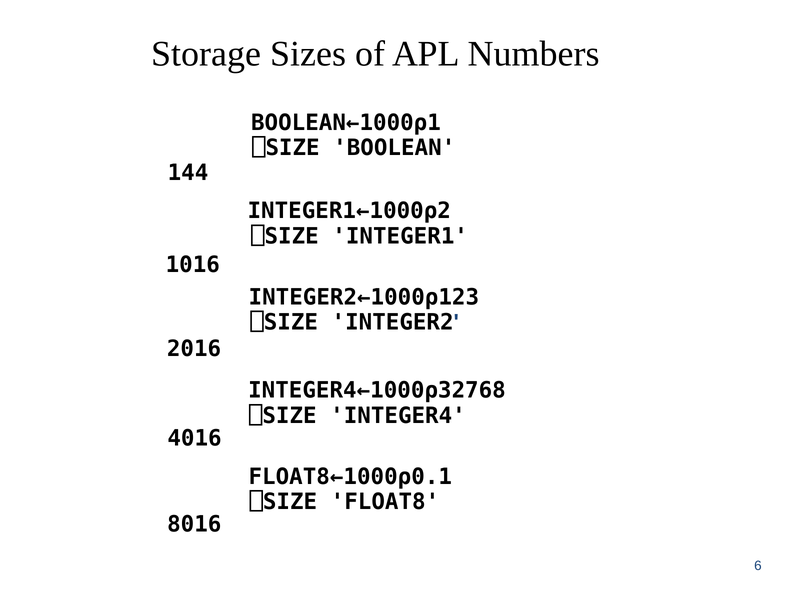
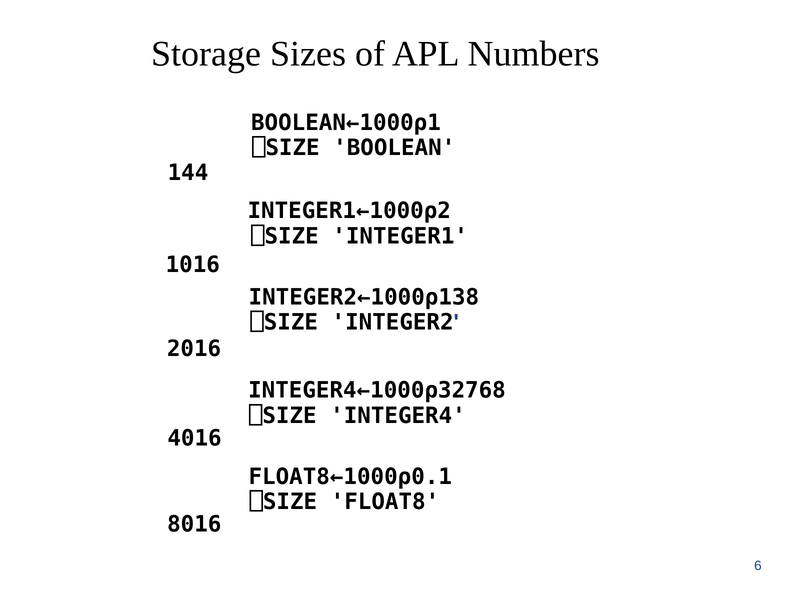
INTEGER2←1000⍴123: INTEGER2←1000⍴123 -> INTEGER2←1000⍴138 (364, 297)
